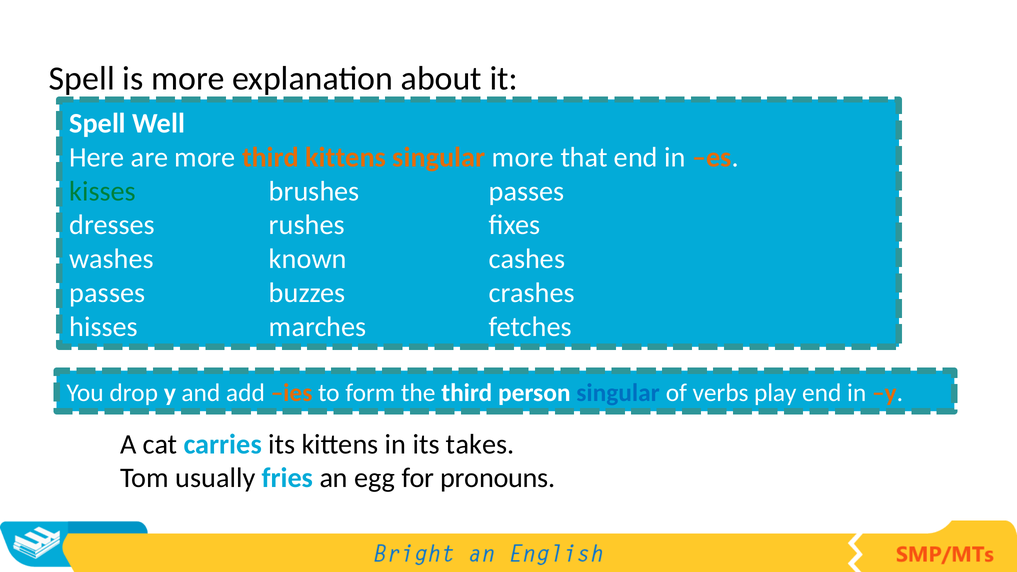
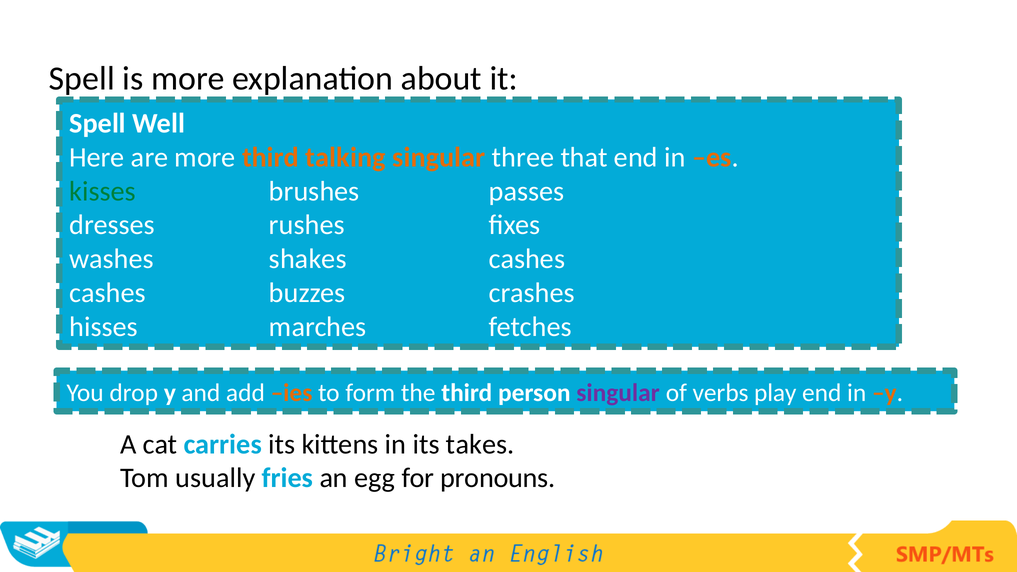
third kittens: kittens -> talking (346, 157)
singular more: more -> three (523, 157)
known: known -> shakes (308, 259)
passes: passes -> cashes (107, 293)
singular colour: blue -> purple (618, 393)
